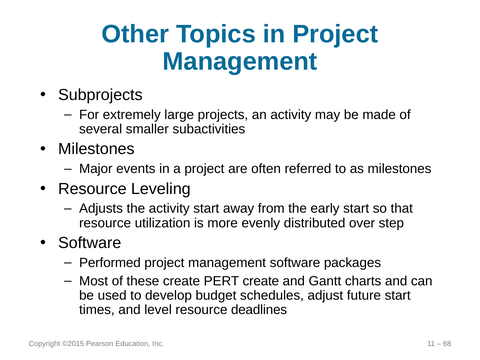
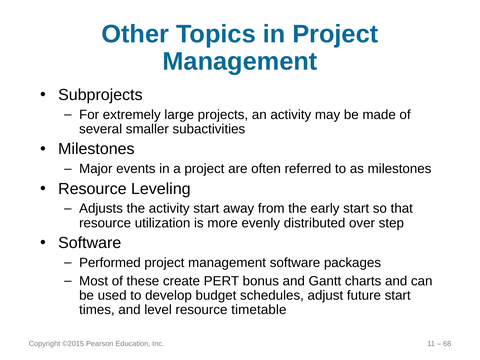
PERT create: create -> bonus (261, 281)
deadlines: deadlines -> timetable (259, 310)
